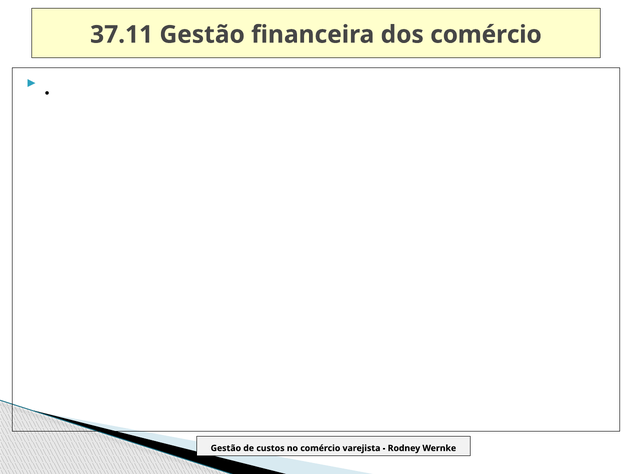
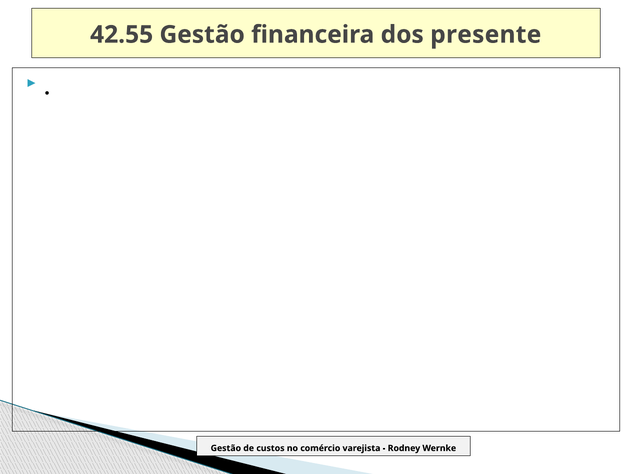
37.11: 37.11 -> 42.55 (122, 35)
dos comércio: comércio -> presente (486, 35)
